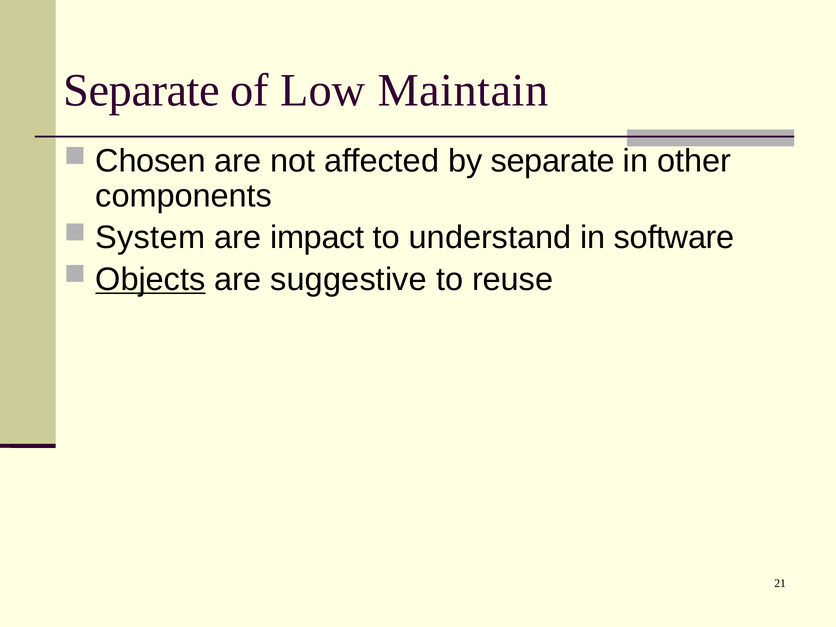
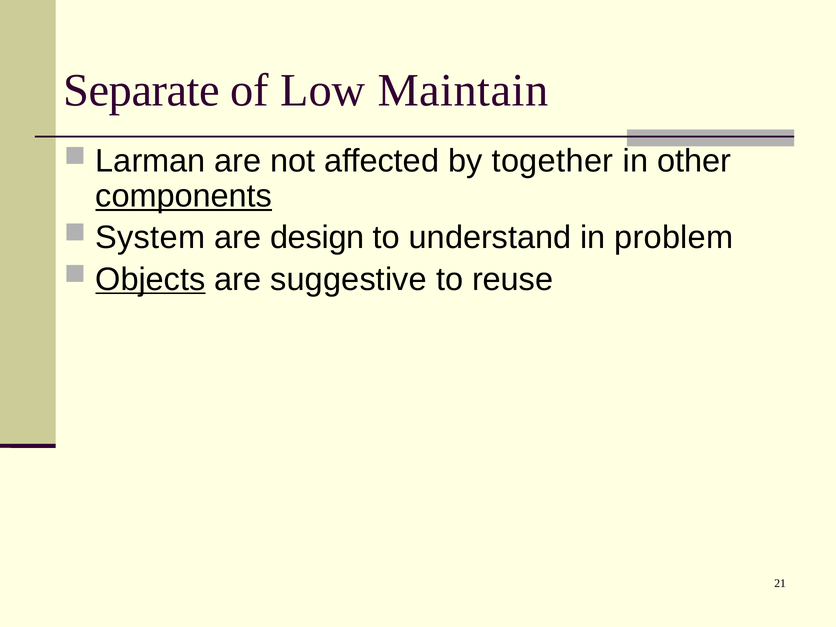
Chosen: Chosen -> Larman (150, 161)
by separate: separate -> together (552, 161)
components underline: none -> present (184, 196)
impact: impact -> design (317, 238)
software: software -> problem (674, 238)
